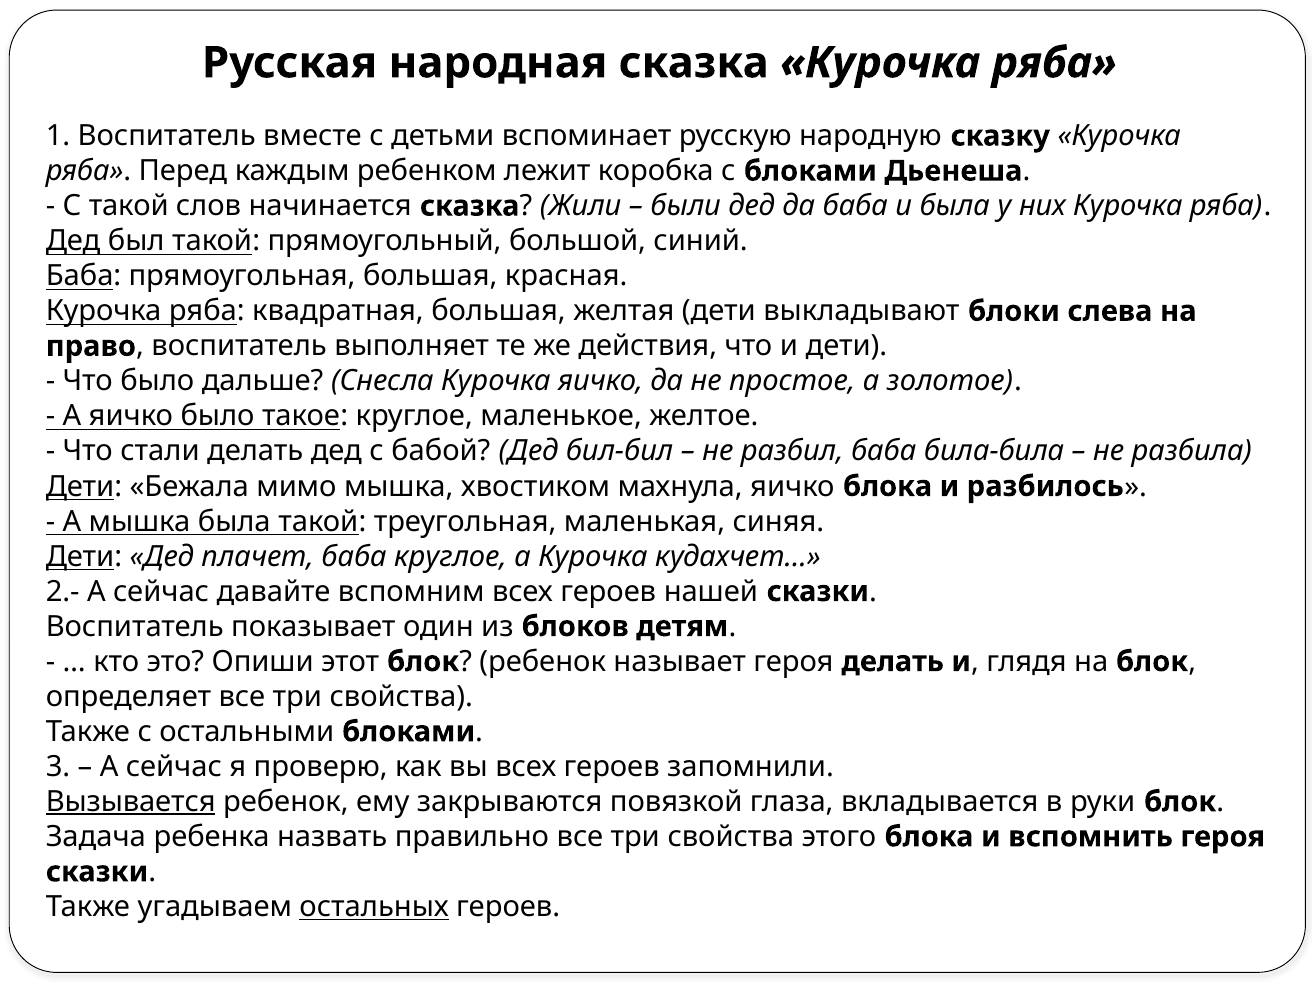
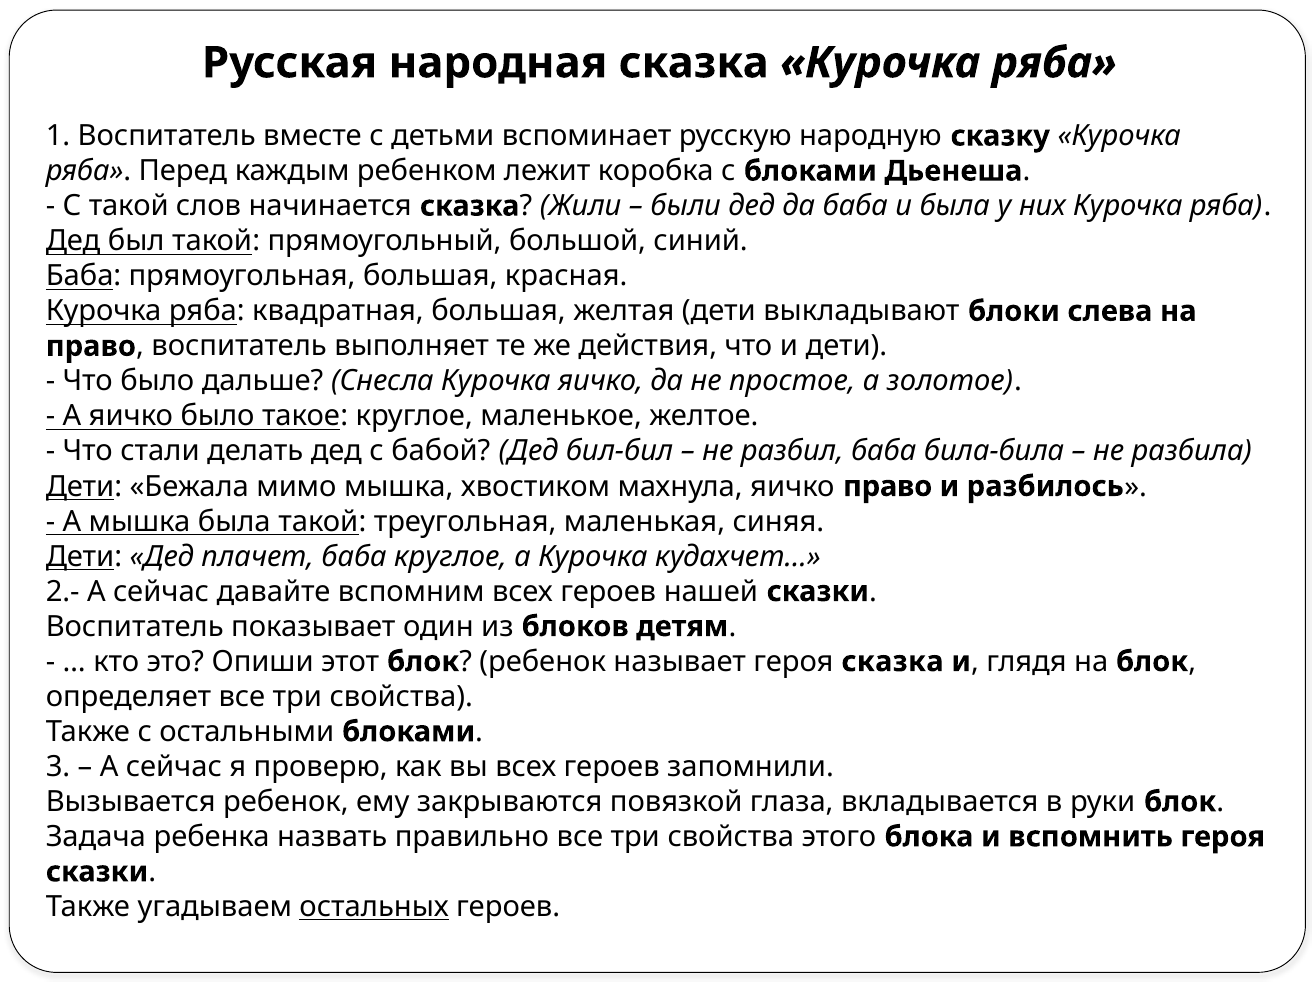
яичко блока: блока -> право (888, 486)
героя делать: делать -> сказка (892, 662)
Вызывается underline: present -> none (131, 802)
